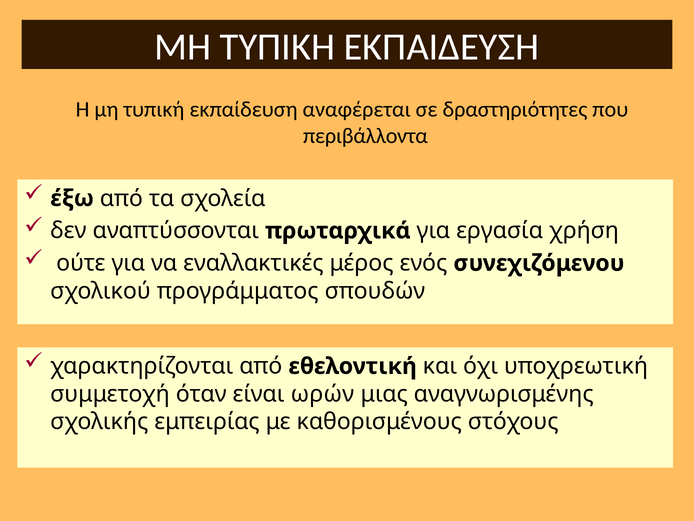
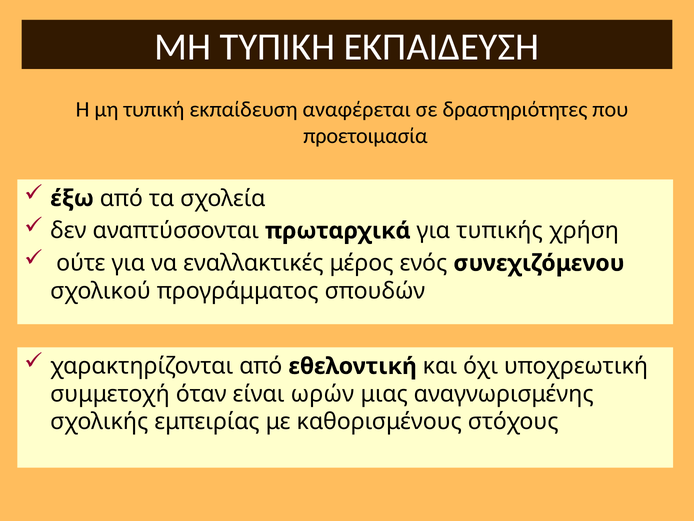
περιβάλλοντα: περιβάλλοντα -> προετοιμασία (365, 136)
εργασία: εργασία -> τυπικής (500, 231)
